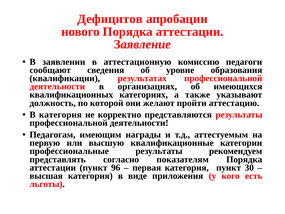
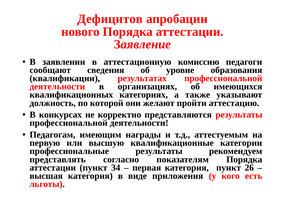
В категория: категория -> конкурсах (60, 115)
96: 96 -> 34 (116, 167)
30: 30 -> 26 (249, 167)
